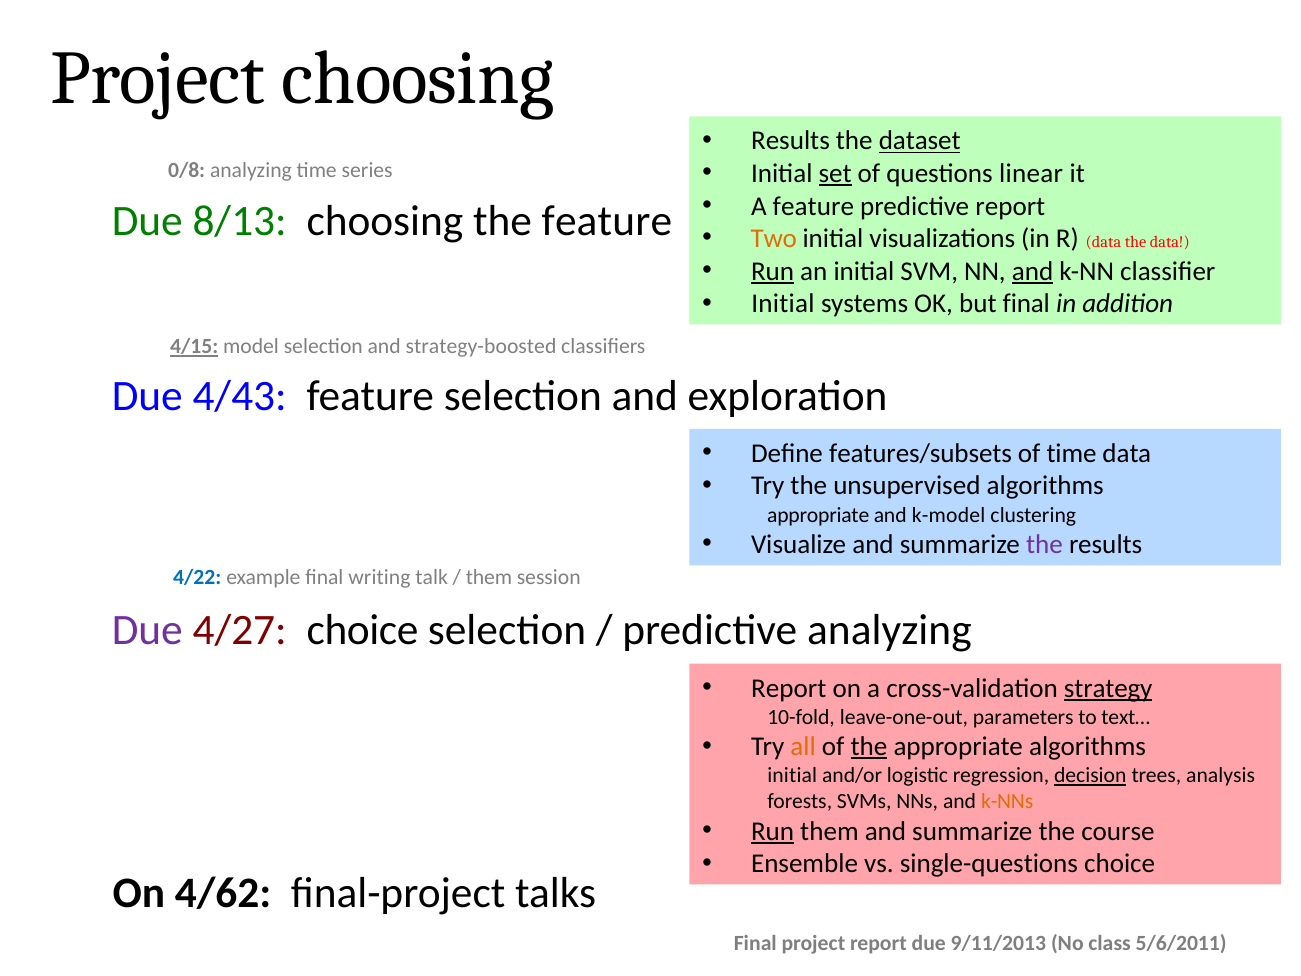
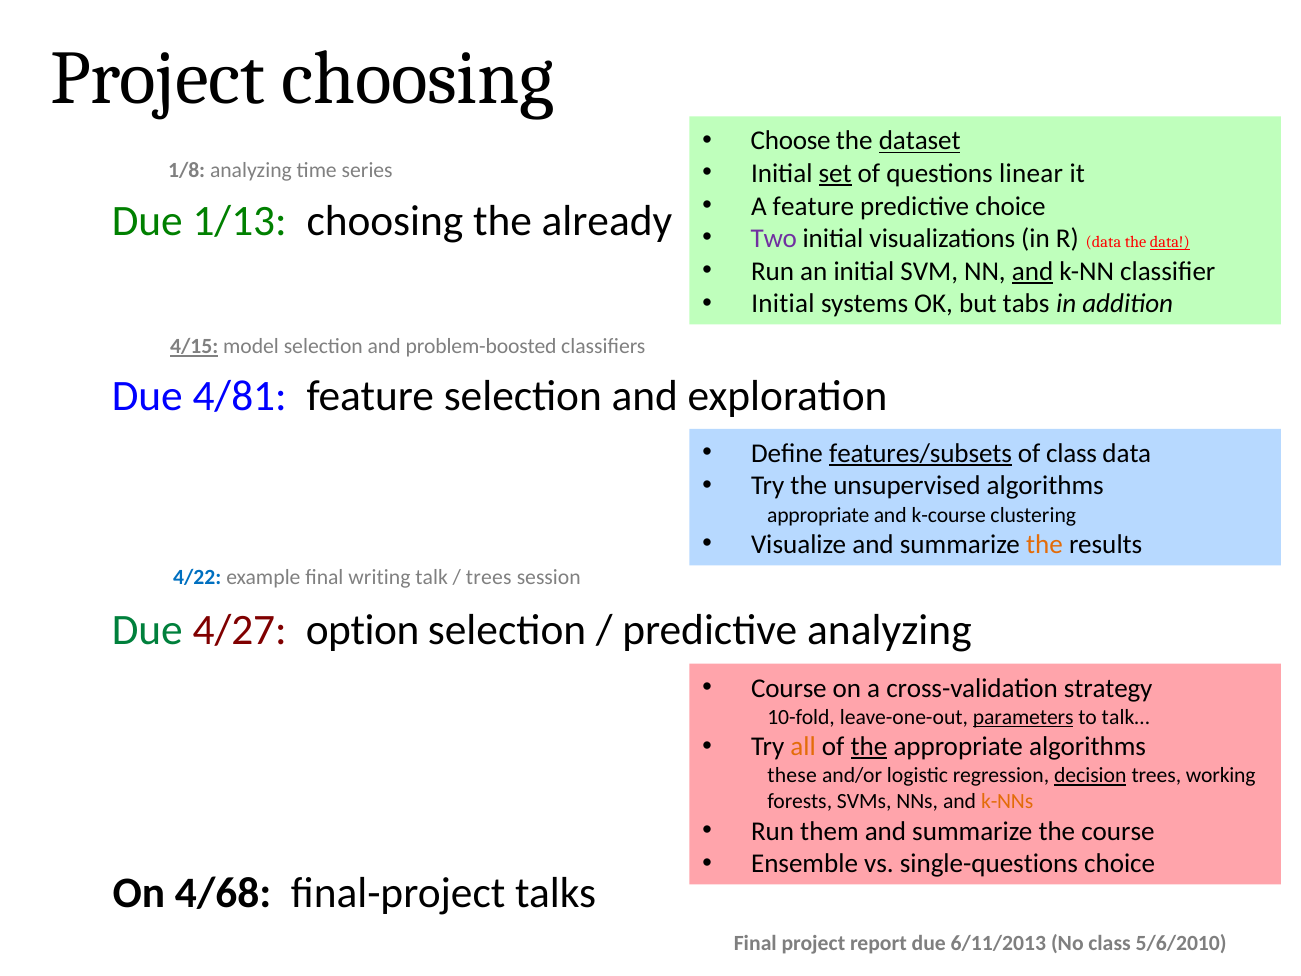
Results: Results -> Choose (791, 141)
0/8: 0/8 -> 1/8 (187, 171)
predictive report: report -> choice (1010, 206)
8/13: 8/13 -> 1/13 (240, 221)
the feature: feature -> already (607, 221)
Two colour: orange -> purple (774, 239)
data underline: none -> present (1170, 242)
Run underline: present -> none (773, 271)
but final: final -> tabs (1026, 304)
strategy-boosted: strategy-boosted -> problem-boosted (481, 347)
4/43: 4/43 -> 4/81 (240, 396)
features/subsets underline: none -> present (921, 453)
of time: time -> class (1072, 453)
k-model: k-model -> k-course (949, 515)
the colour: purple -> orange (1045, 544)
them: them -> trees (489, 577)
Due colour: purple -> green (147, 630)
4/27 choice: choice -> option (363, 630)
Report: Report -> Course (789, 688)
strategy underline: present -> none (1108, 688)
parameters underline: none -> present (1023, 717)
text…: text… -> talk… (1126, 717)
initial: initial -> these (792, 775)
analysis: analysis -> working (1221, 775)
Run underline: present -> none (773, 831)
4/62: 4/62 -> 4/68 (223, 893)
9/11/2013: 9/11/2013 -> 6/11/2013 (998, 943)
5/6/2011: 5/6/2011 -> 5/6/2010 (1181, 943)
